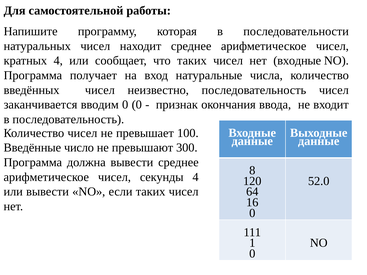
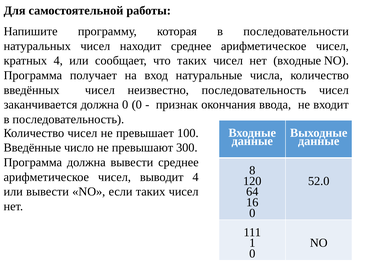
заканчивается вводим: вводим -> должна (100, 105)
секунды: секунды -> выводит (162, 177)
